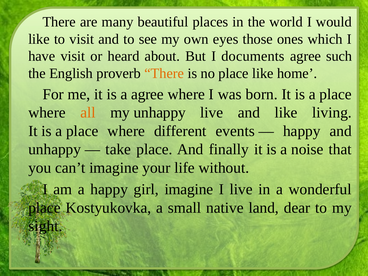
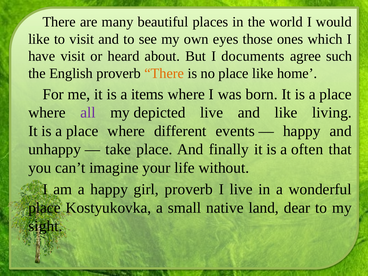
a agree: agree -> items (147, 94)
all colour: orange -> purple (88, 113)
my unhappy: unhappy -> depicted (160, 113)
noise: noise -> often (307, 149)
girl imagine: imagine -> proverb (189, 189)
